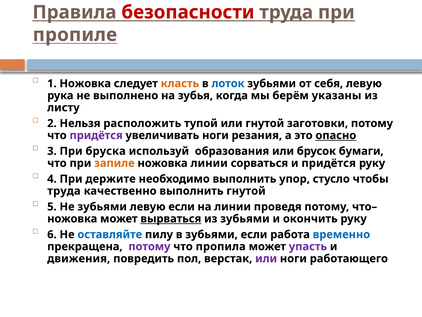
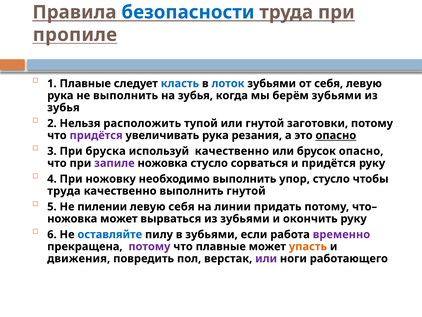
безопасности colour: red -> blue (188, 12)
1 Ножовка: Ножовка -> Плавные (85, 83)
класть colour: orange -> blue (180, 83)
не выполнено: выполнено -> выполнить (126, 95)
берём указаны: указаны -> зубьями (337, 95)
листу: листу -> зубья (63, 107)
увеличивать ноги: ноги -> рука (215, 135)
используй образования: образования -> качественно (232, 151)
брусок бумаги: бумаги -> опасно (361, 151)
запиле colour: orange -> purple (114, 163)
ножовка линии: линии -> стусло (209, 163)
держите: держите -> ножовку (111, 179)
Не зубьями: зубьями -> пилении (102, 206)
левую если: если -> себя (181, 206)
проведя: проведя -> придать (278, 206)
вырваться underline: present -> none (171, 218)
временно colour: blue -> purple (341, 234)
что пропила: пропила -> плавные (221, 246)
упасть colour: purple -> orange (308, 246)
